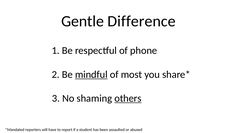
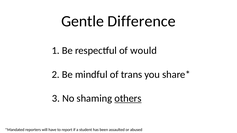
phone: phone -> would (144, 51)
mindful underline: present -> none (91, 75)
most: most -> trans (131, 75)
